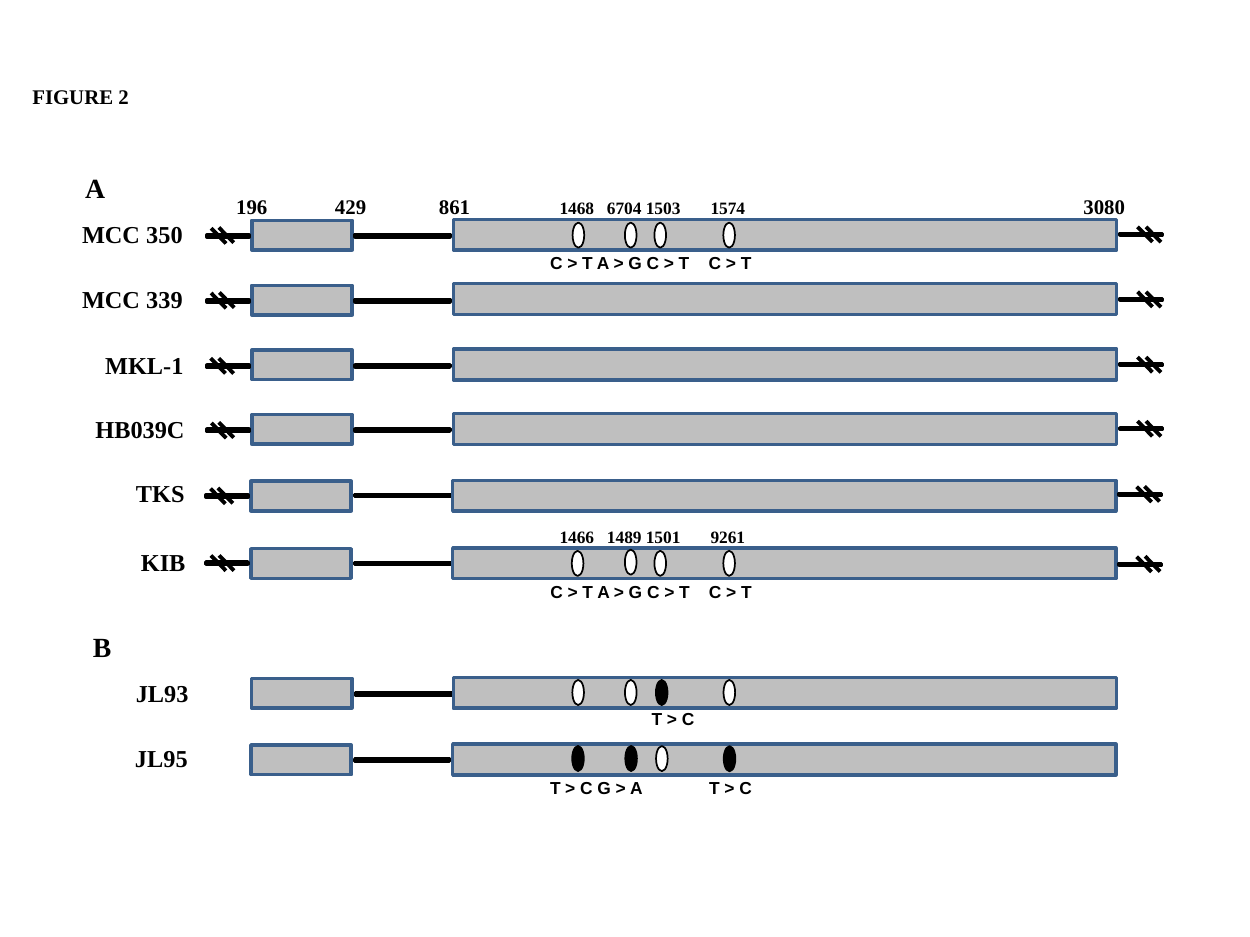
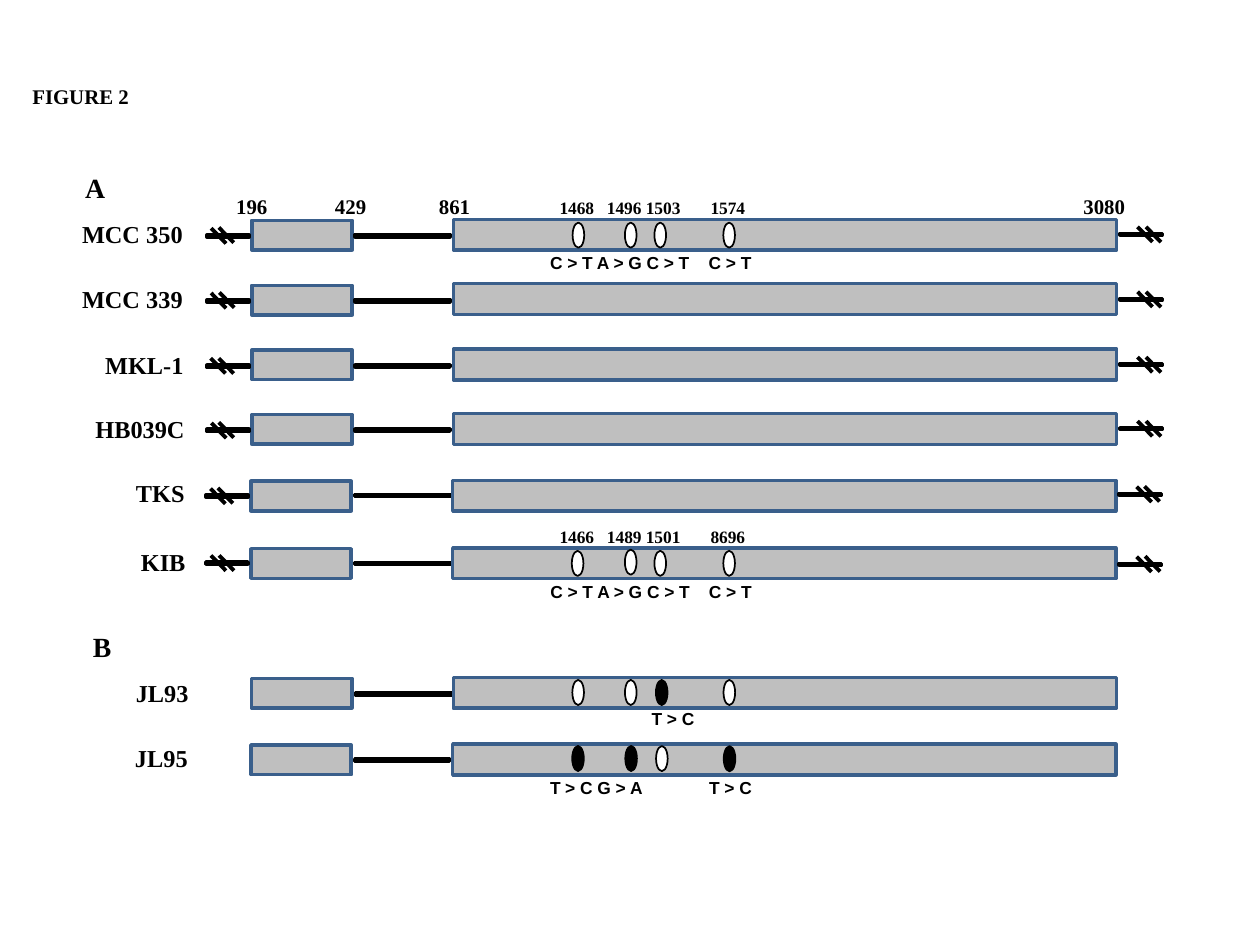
6704: 6704 -> 1496 (624, 208)
9261: 9261 -> 8696 (728, 538)
